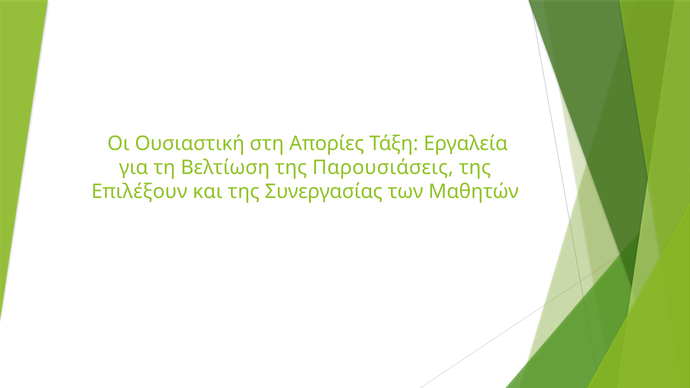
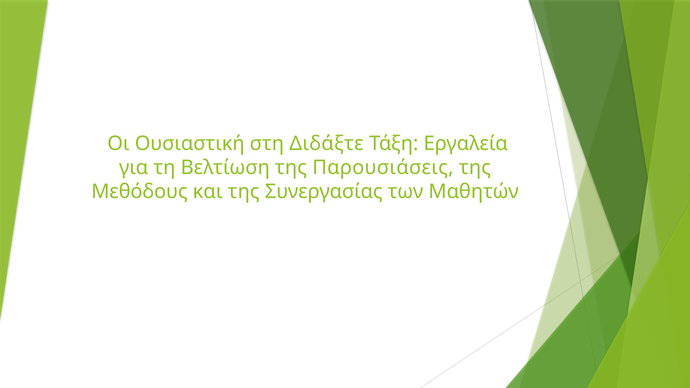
Απορίες: Απορίες -> Διδάξτε (327, 143)
Επιλέξουν: Επιλέξουν -> Μεθόδους (139, 192)
